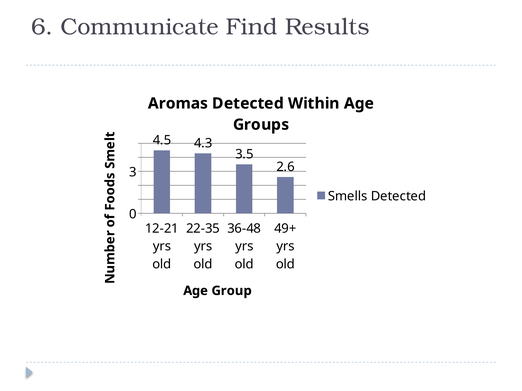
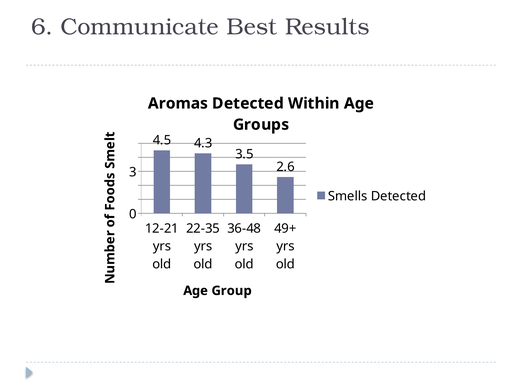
Find: Find -> Best (252, 27)
